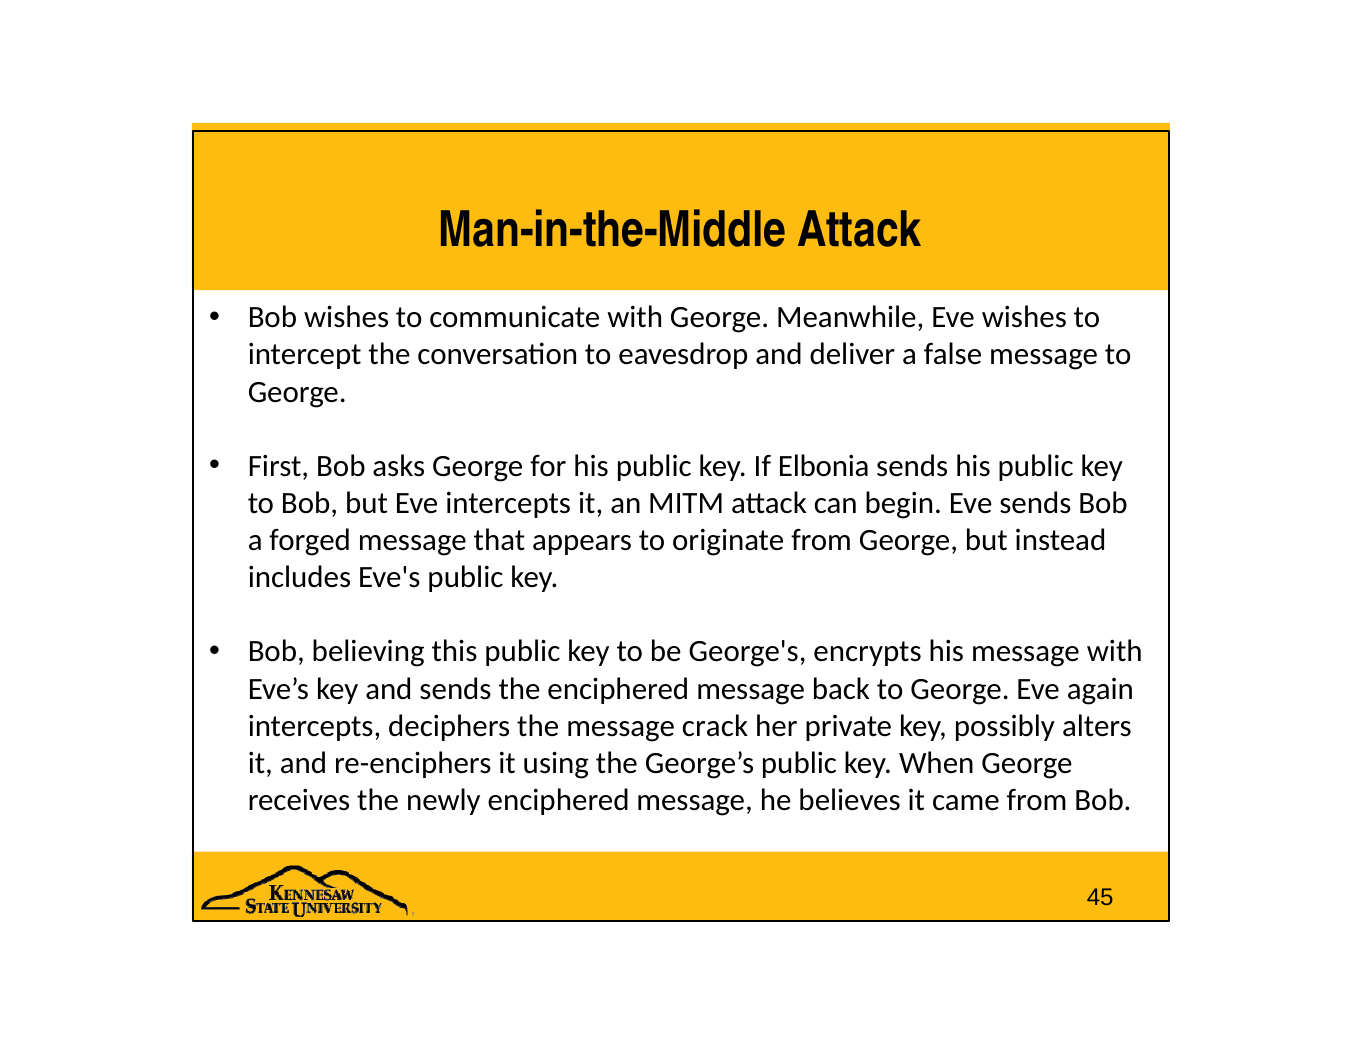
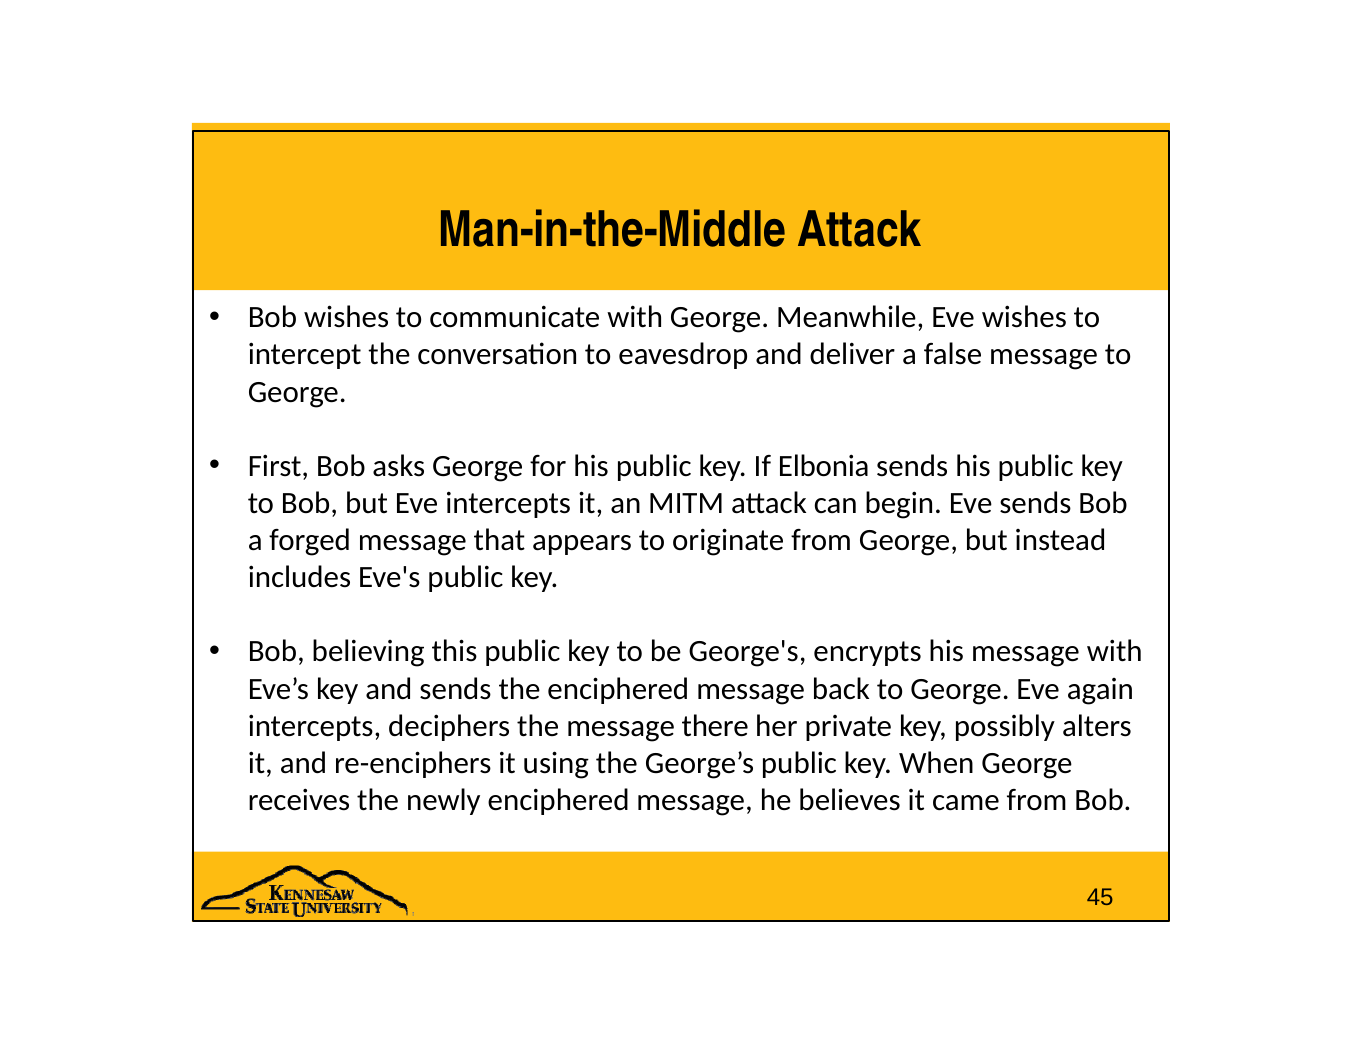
crack: crack -> there (715, 726)
